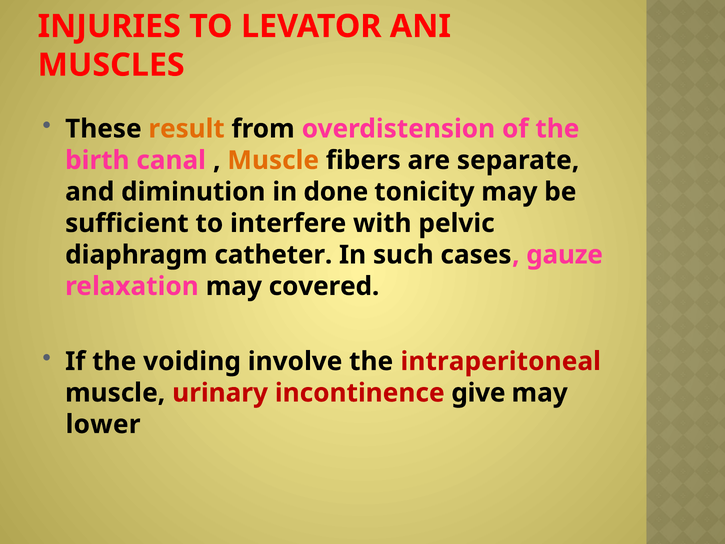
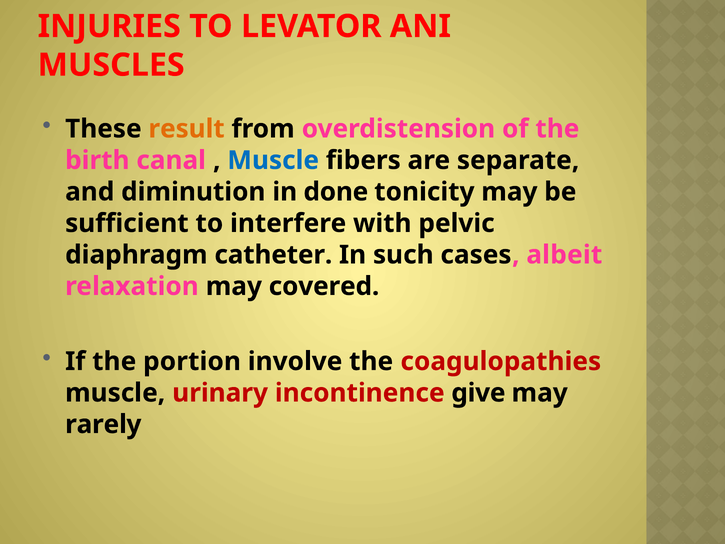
Muscle colour: orange -> blue (273, 160)
gauze: gauze -> albeit (564, 255)
voiding: voiding -> portion (192, 361)
intraperitoneal: intraperitoneal -> coagulopathies (501, 361)
lower: lower -> rarely (103, 424)
